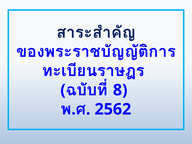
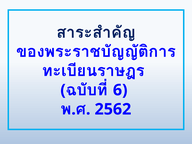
8: 8 -> 6 (120, 90)
